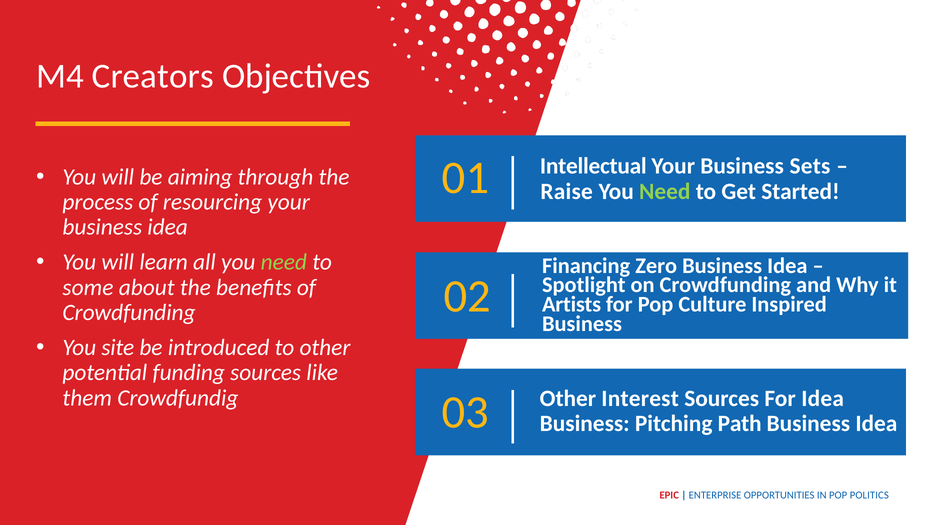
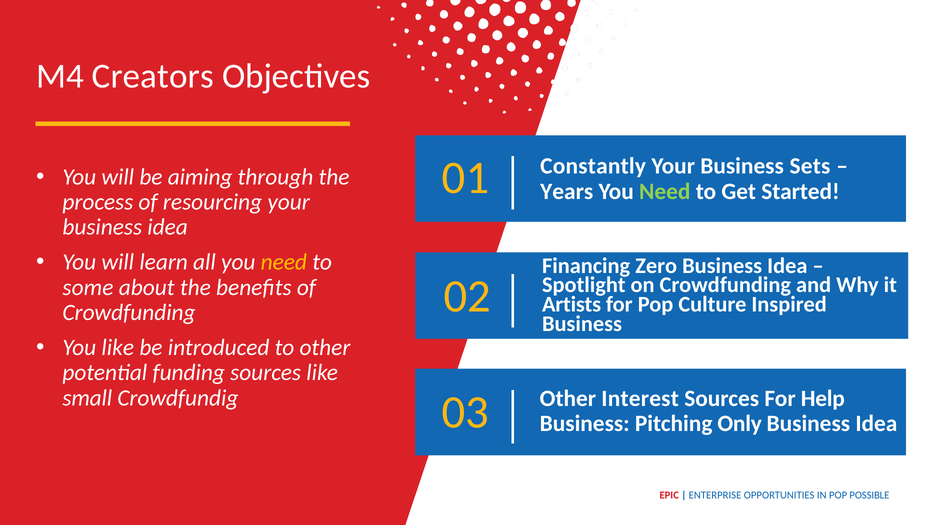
Intellectual: Intellectual -> Constantly (593, 166)
Raise: Raise -> Years (567, 191)
need colour: light green -> yellow (284, 262)
You site: site -> like (118, 348)
them: them -> small (87, 398)
For Idea: Idea -> Help (823, 399)
Path: Path -> Only (740, 424)
POLITICS: POLITICS -> POSSIBLE (869, 495)
